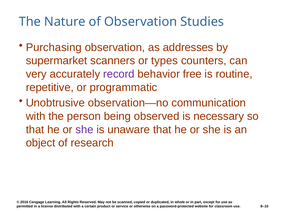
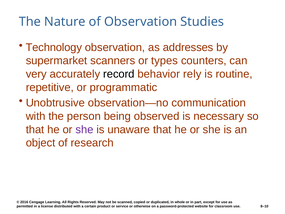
Purchasing: Purchasing -> Technology (54, 47)
record colour: purple -> black (119, 74)
free: free -> rely (192, 74)
